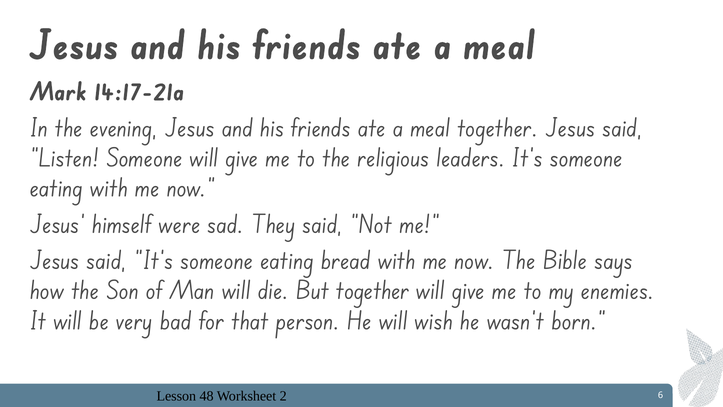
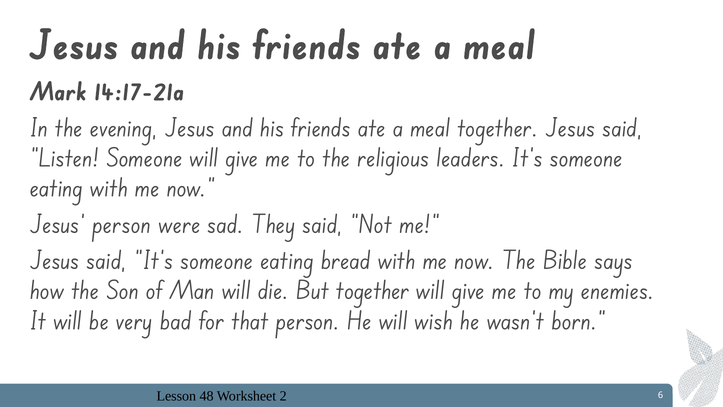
Jesus himself: himself -> person (122, 225)
